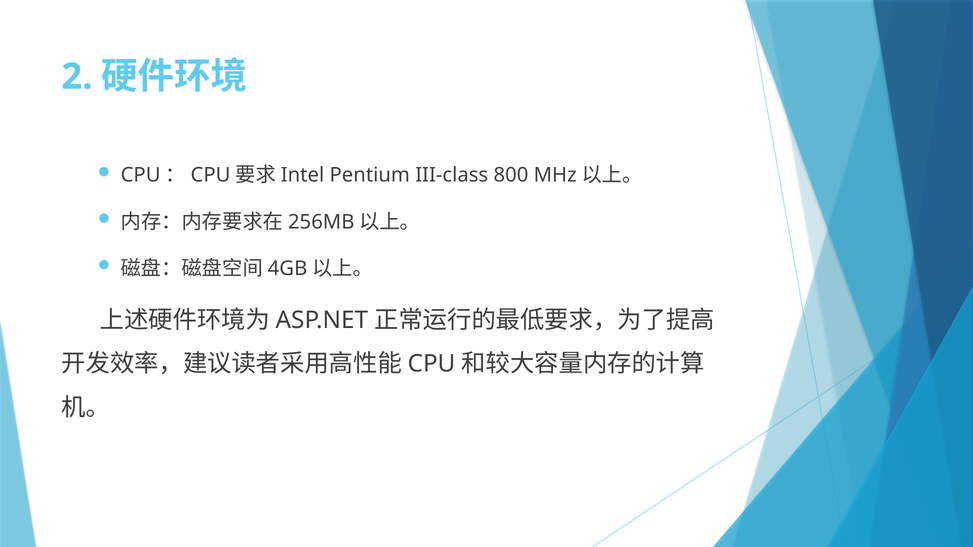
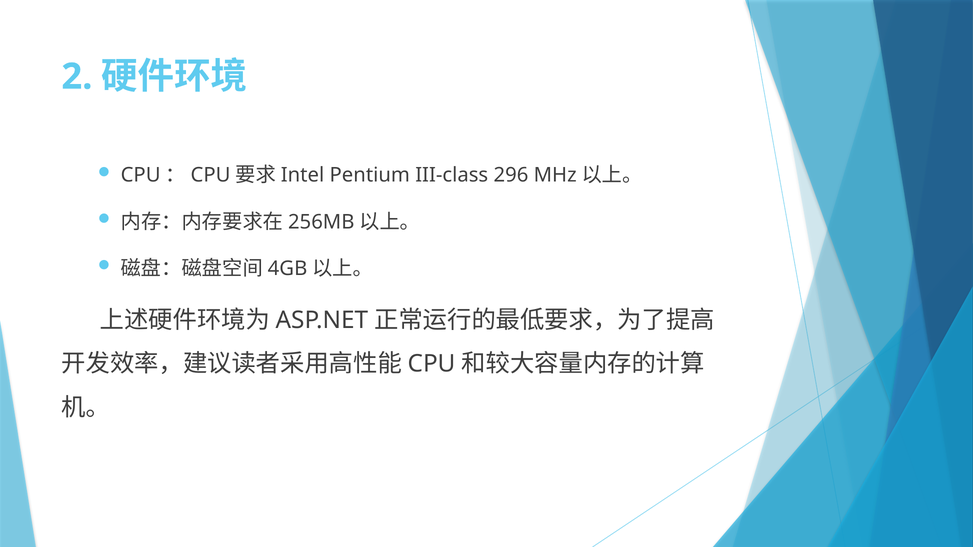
800: 800 -> 296 (511, 175)
